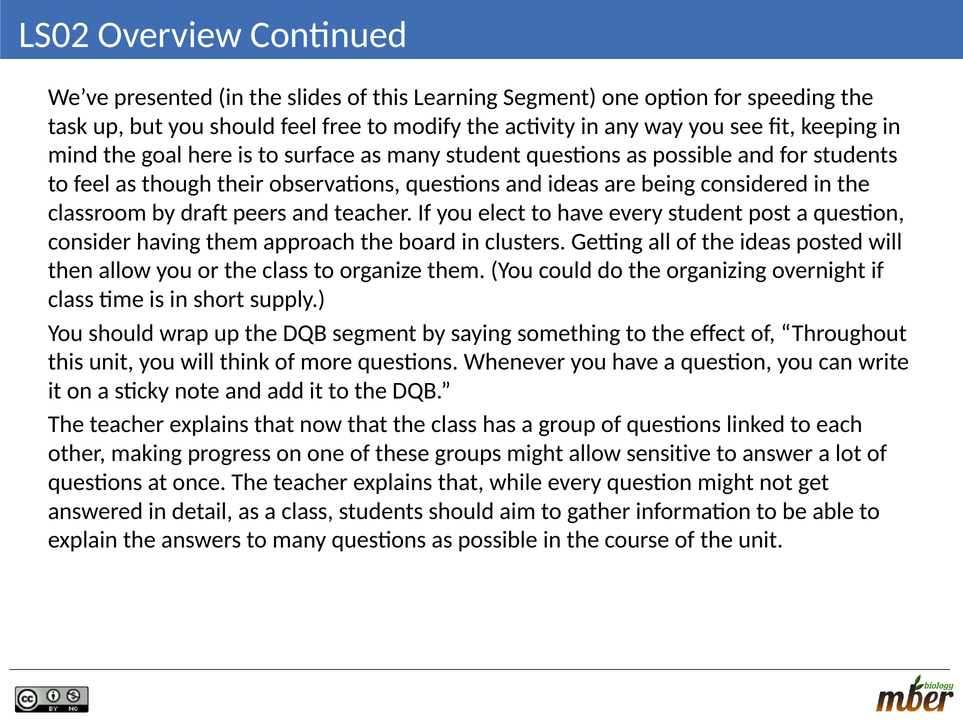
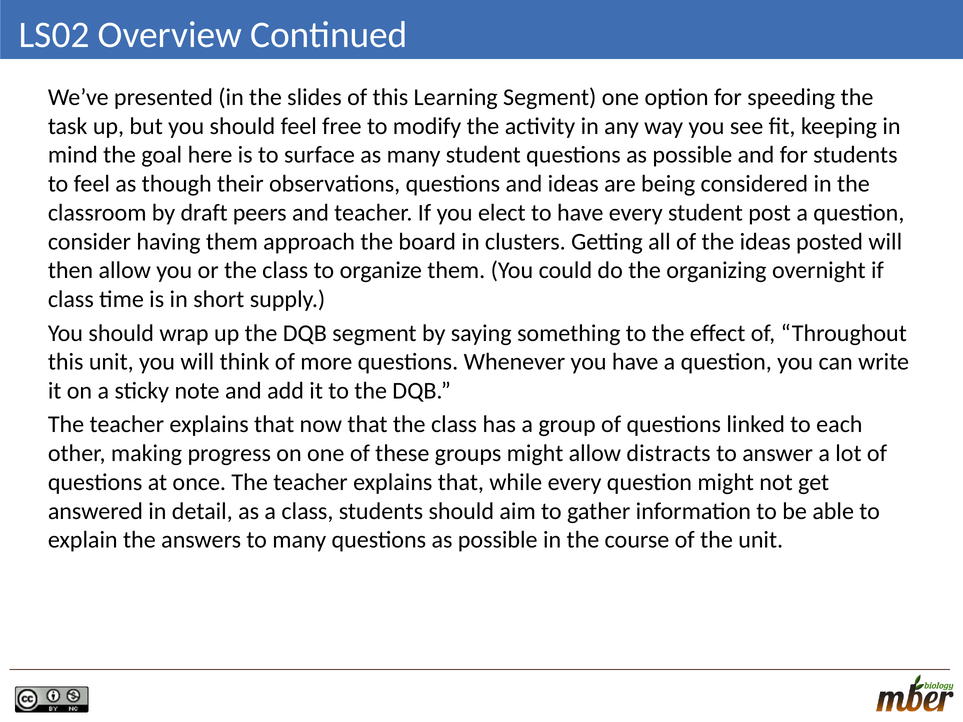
sensitive: sensitive -> distracts (669, 454)
